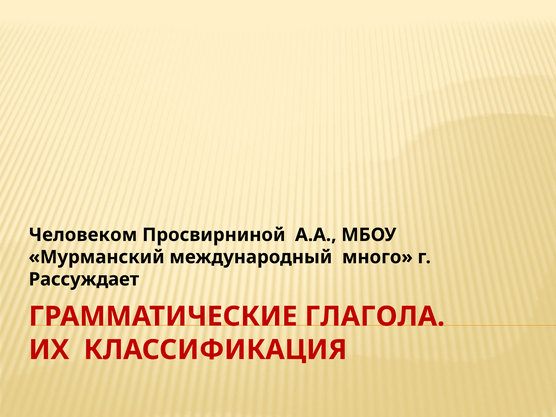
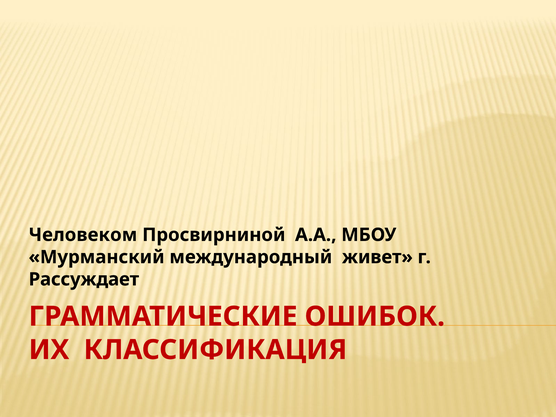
много: много -> живет (377, 257)
ГЛАГОЛА: ГЛАГОЛА -> ОШИБОК (375, 316)
